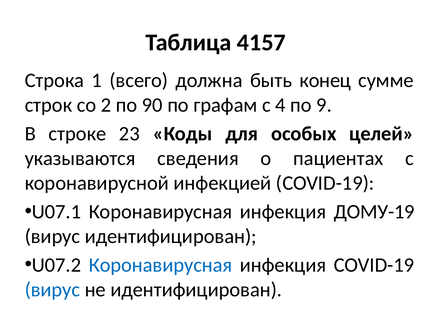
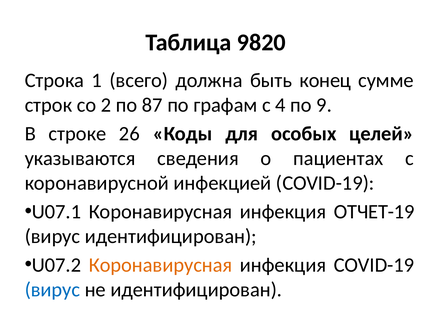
4157: 4157 -> 9820 (261, 42)
90: 90 -> 87 (152, 105)
23: 23 -> 26 (129, 134)
ДОМУ-19: ДОМУ-19 -> ОТЧЕТ-19 (374, 211)
Коронавирусная colour: blue -> orange (161, 265)
